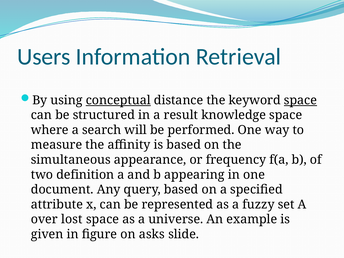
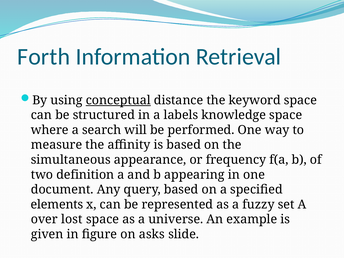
Users: Users -> Forth (44, 57)
space underline: present -> none (300, 100)
result: result -> labels (181, 115)
attribute: attribute -> elements (57, 204)
